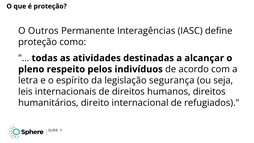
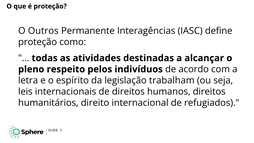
segurança: segurança -> trabalham (172, 80)
